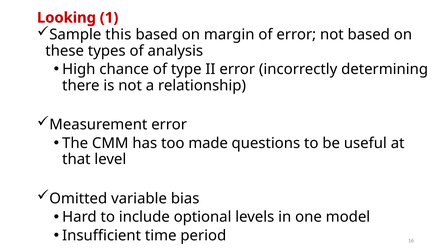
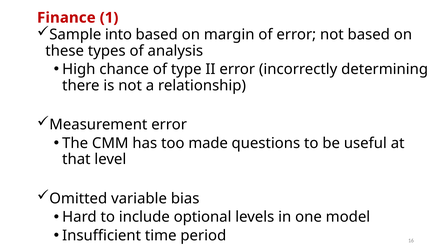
Looking: Looking -> Finance (66, 18)
this: this -> into (118, 35)
